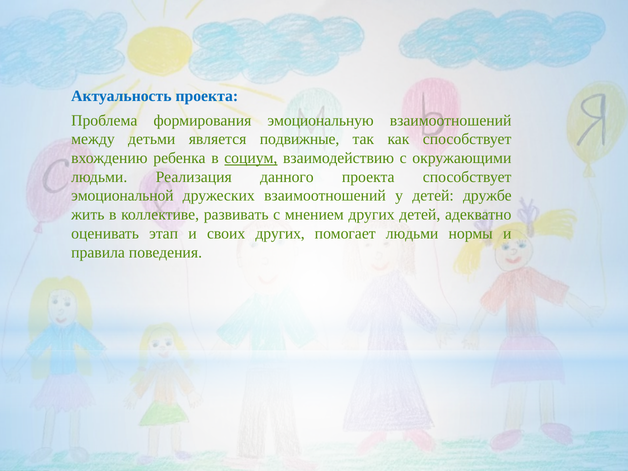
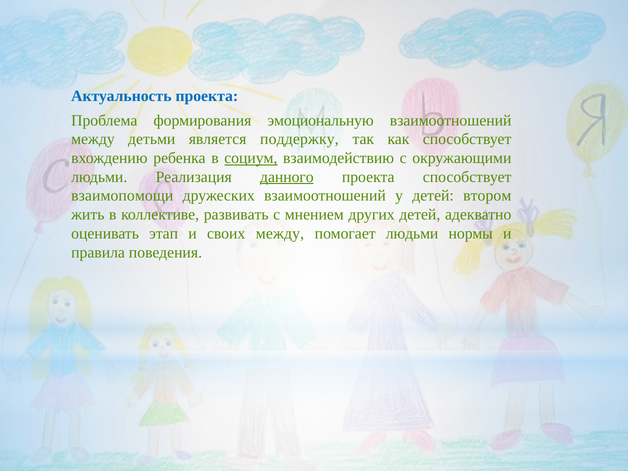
подвижные: подвижные -> поддержку (299, 139)
данного underline: none -> present (287, 177)
эмоциональной: эмоциональной -> взаимопомощи (122, 196)
дружбе: дружбе -> втором (487, 196)
своих других: других -> между (280, 233)
